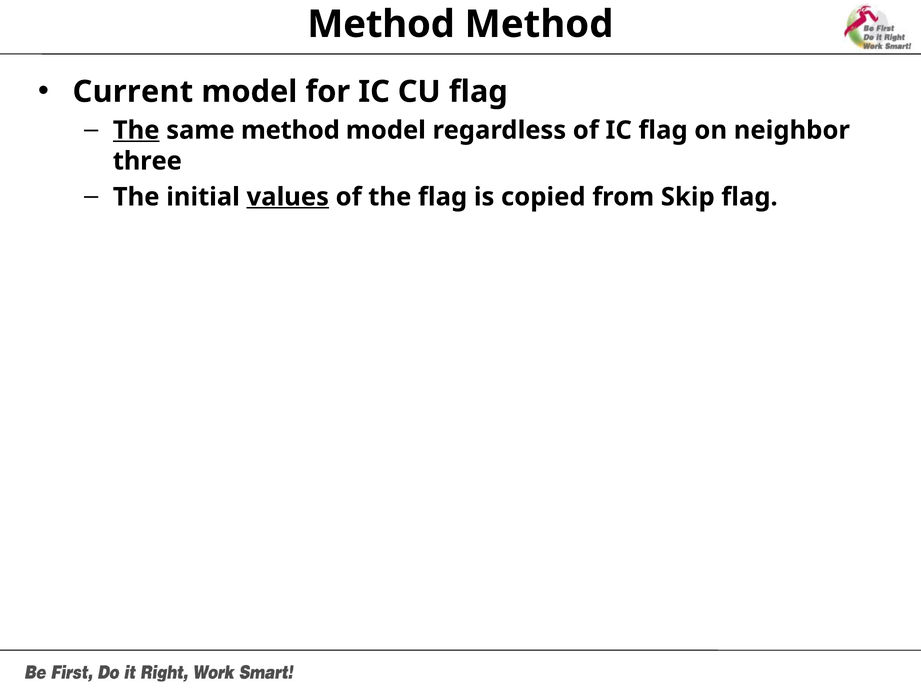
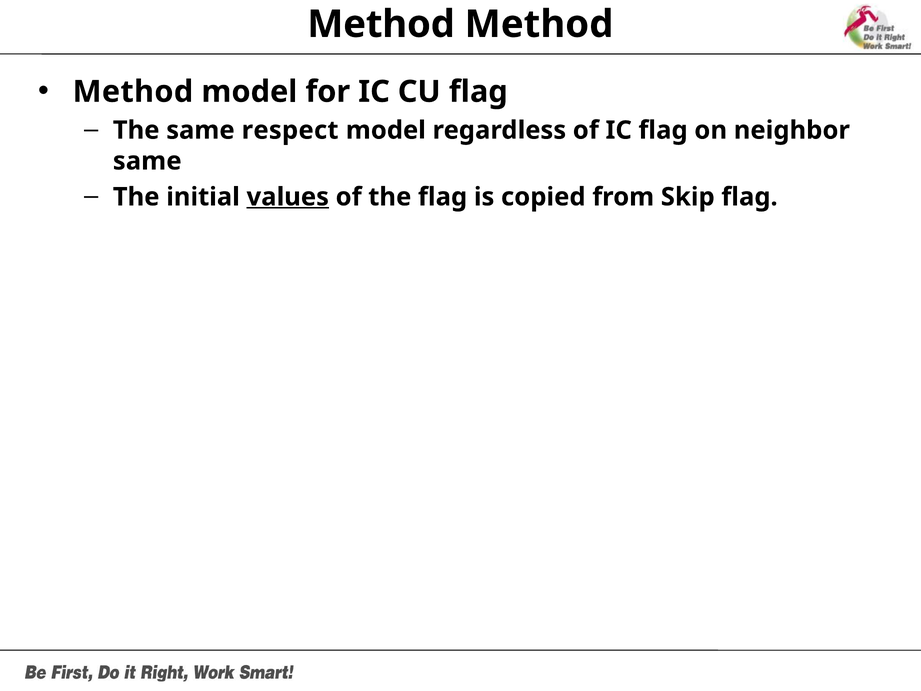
Current: Current -> Method (133, 92)
The underline: present -> none (136, 130)
same method: method -> respect (290, 130)
three: three -> same (147, 161)
